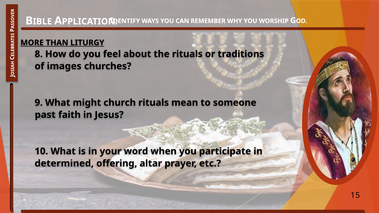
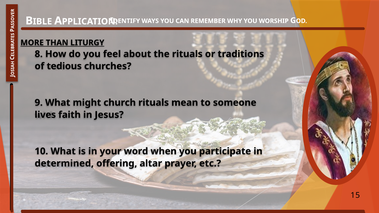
images: images -> tedious (64, 66)
past: past -> lives (45, 115)
